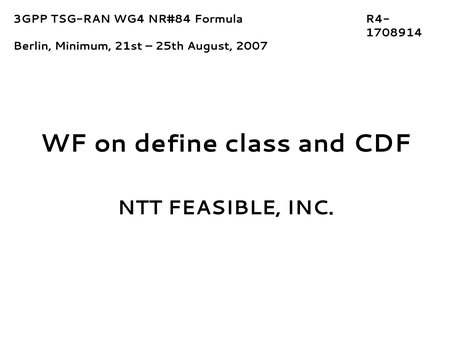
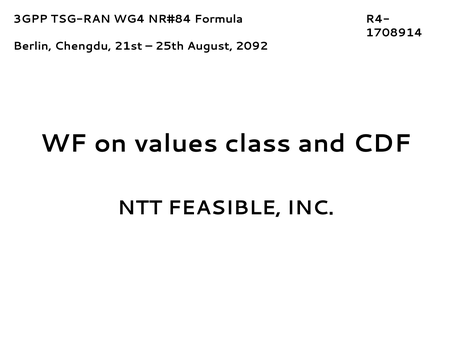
Minimum: Minimum -> Chengdu (83, 46)
2007: 2007 -> 2092 (252, 46)
define: define -> values (176, 143)
